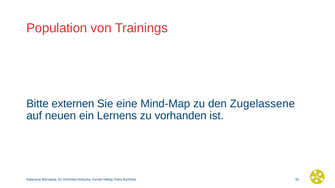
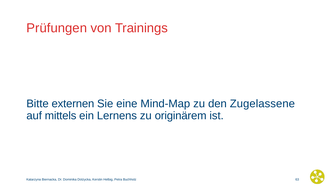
Population: Population -> Prüfungen (57, 28)
neuen: neuen -> mittels (61, 116)
vorhanden: vorhanden -> originärem (181, 116)
